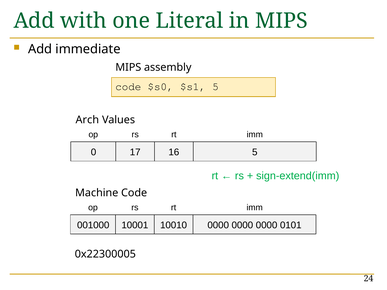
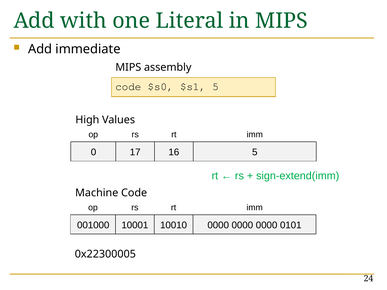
Arch: Arch -> High (87, 120)
